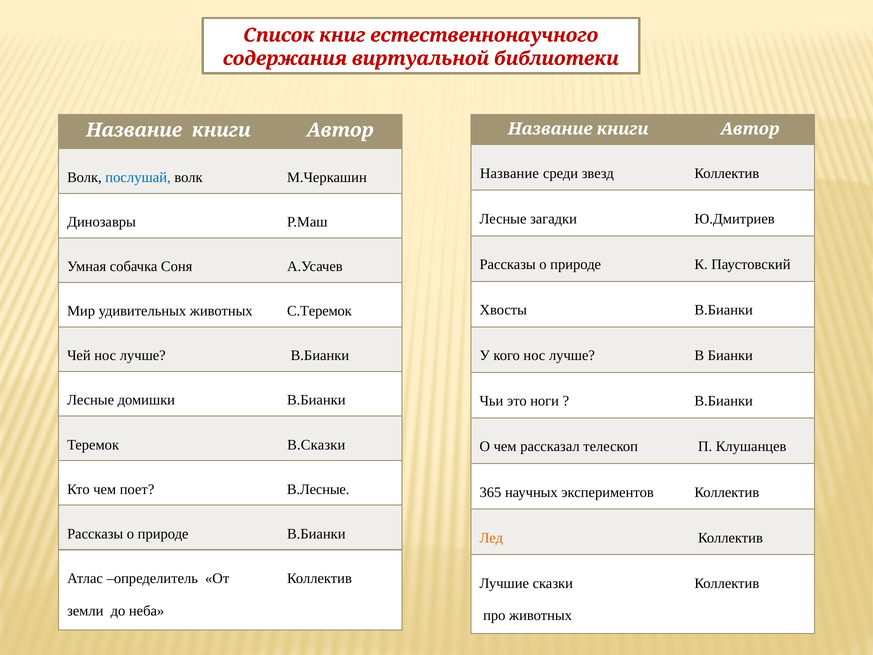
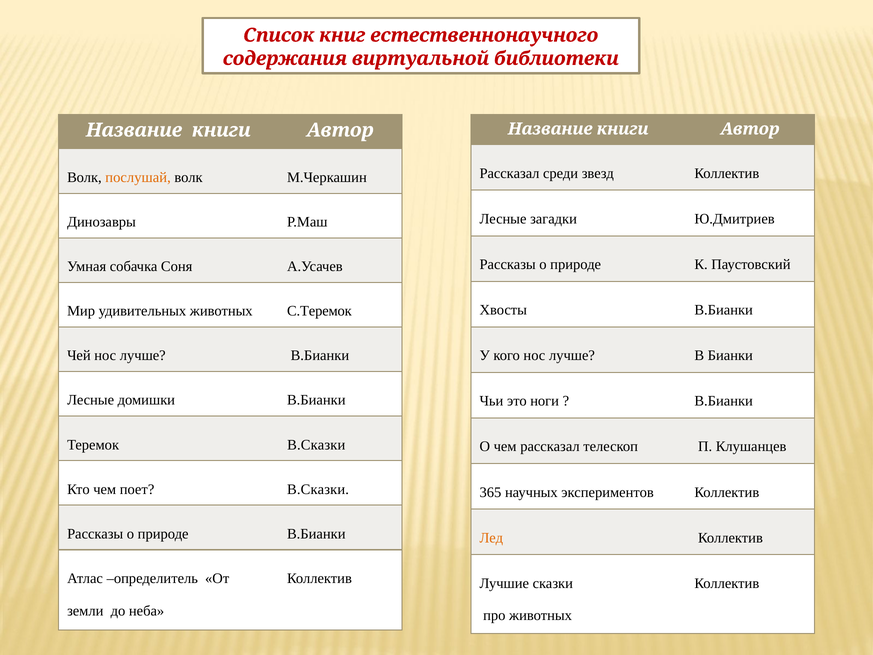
Название: Название -> Рассказал (509, 173)
послушай colour: blue -> orange (138, 177)
поет В.Лесные: В.Лесные -> В.Сказки (318, 489)
